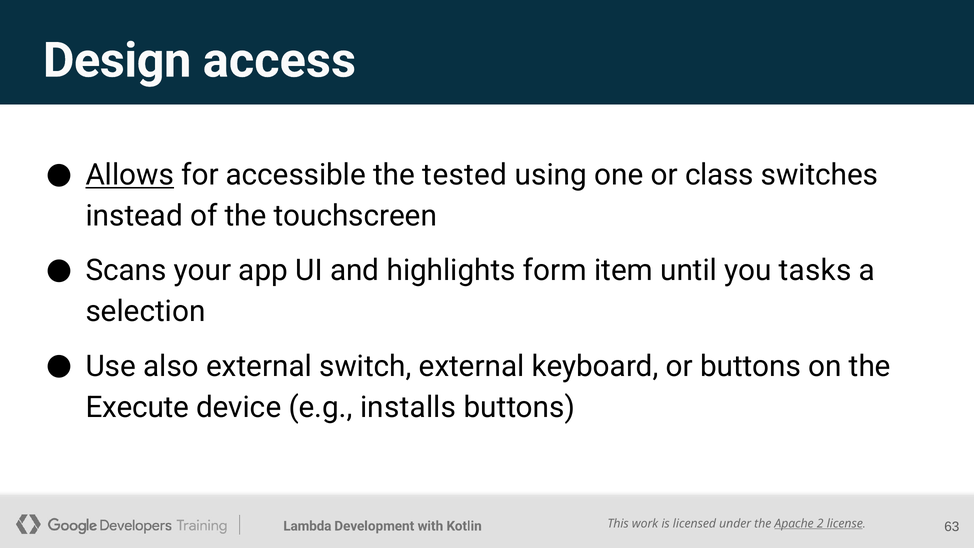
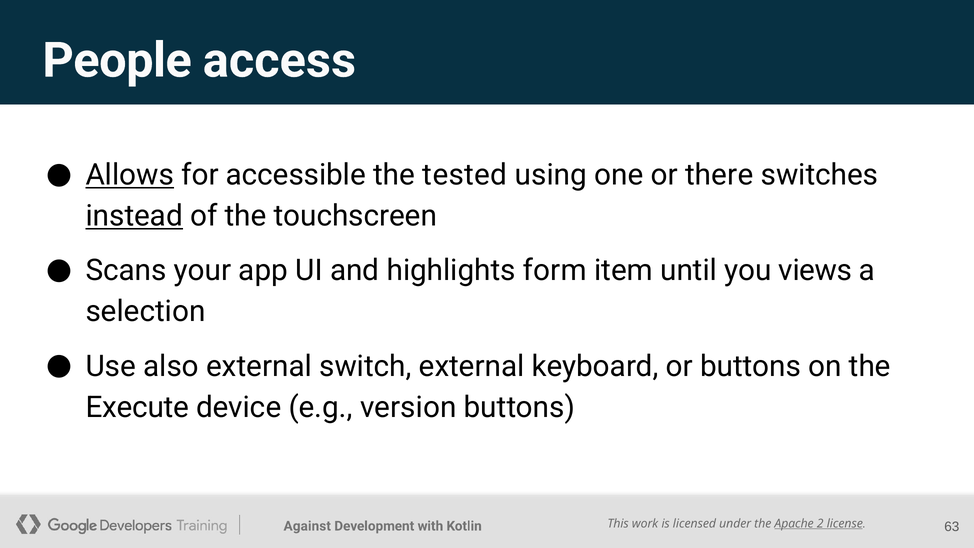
Design: Design -> People (117, 61)
class: class -> there (719, 175)
instead underline: none -> present (134, 216)
tasks: tasks -> views (815, 271)
installs: installs -> version (408, 407)
Lambda: Lambda -> Against (307, 526)
